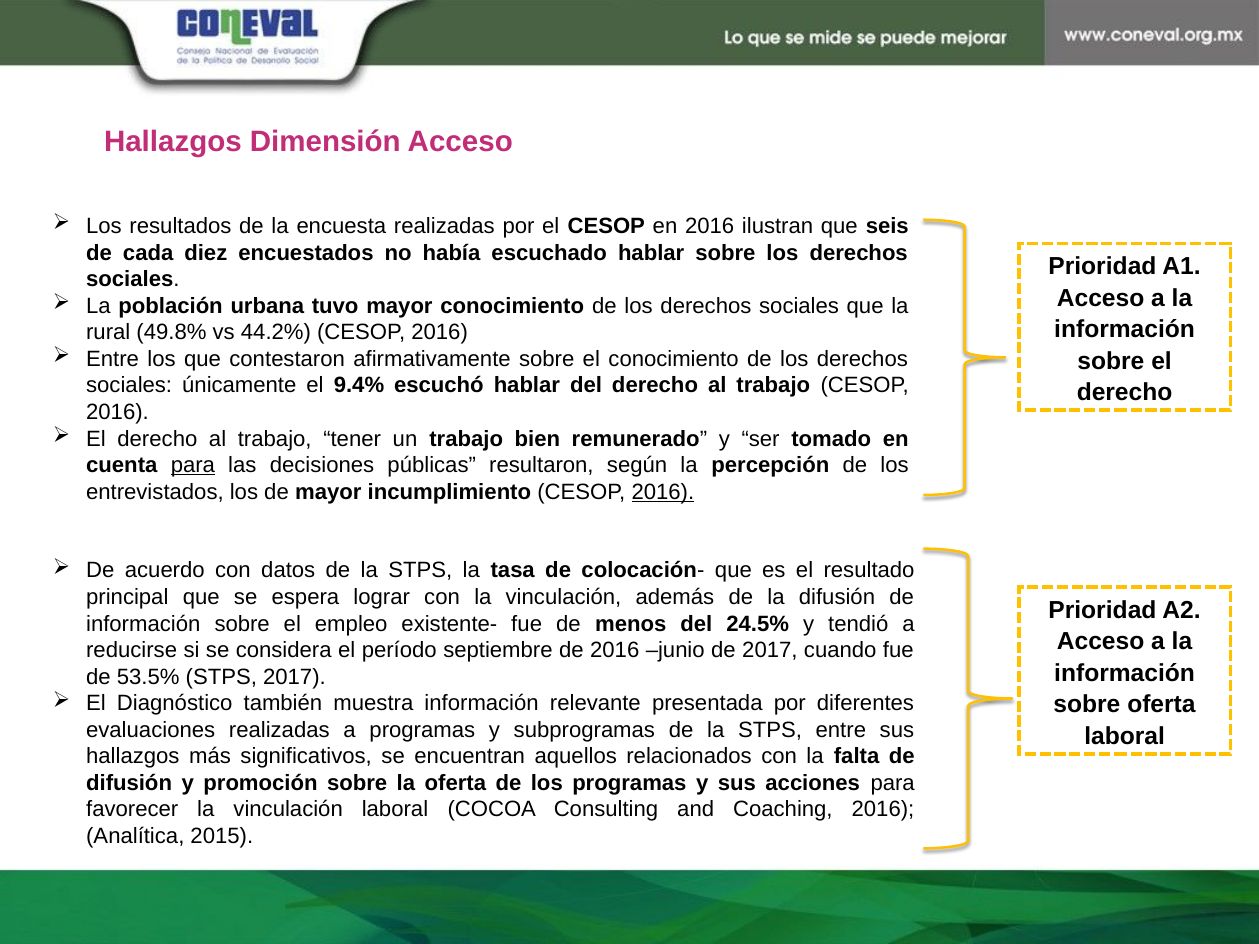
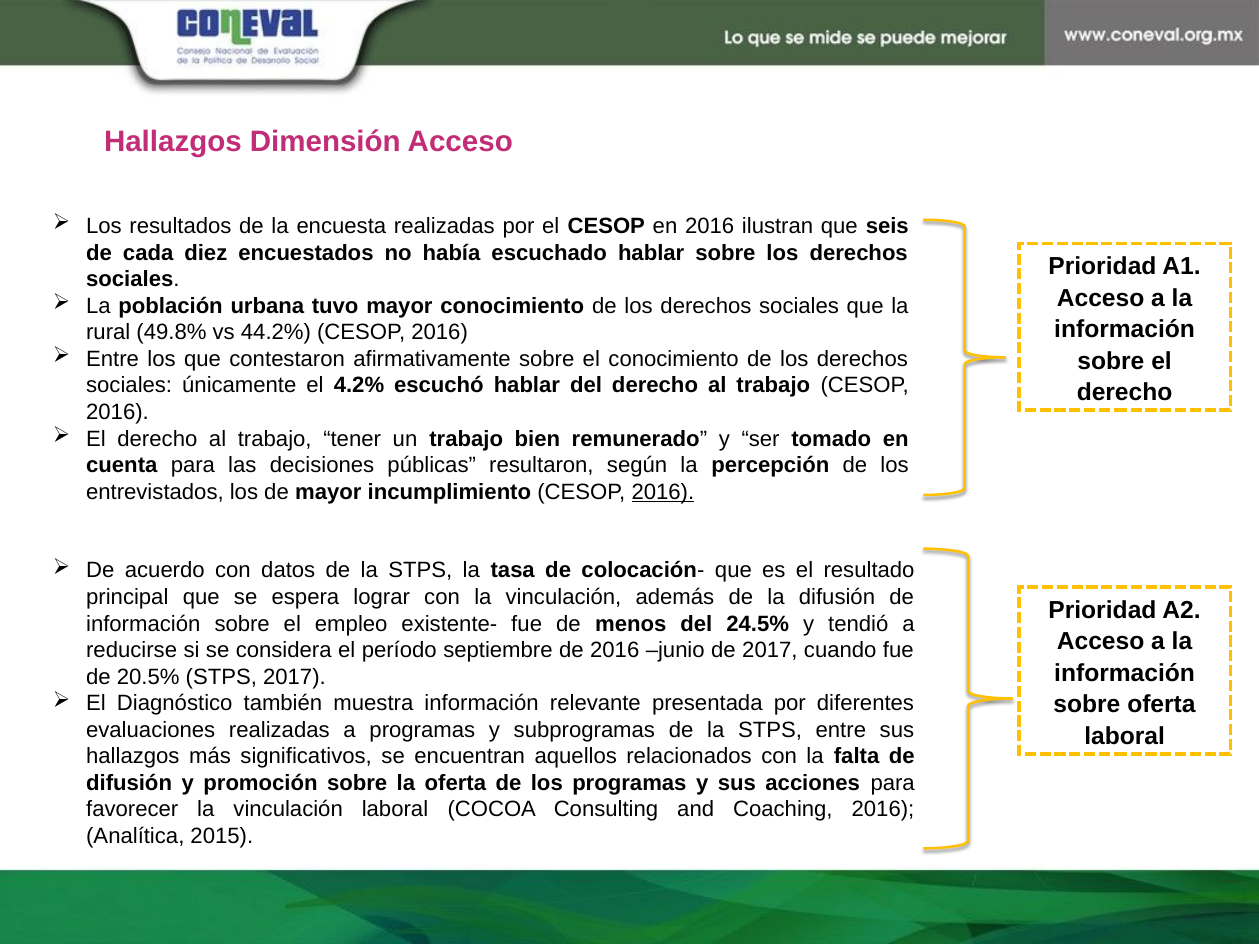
9.4%: 9.4% -> 4.2% (359, 386)
para underline: present -> none (193, 465)
53.5%: 53.5% -> 20.5% (148, 677)
